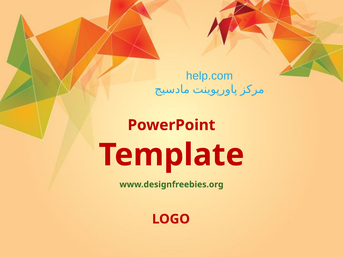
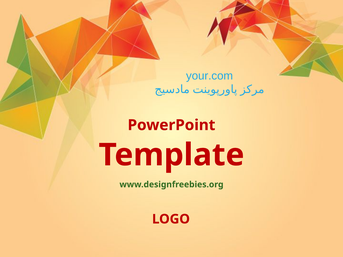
help.com: help.com -> your.com (210, 76)
